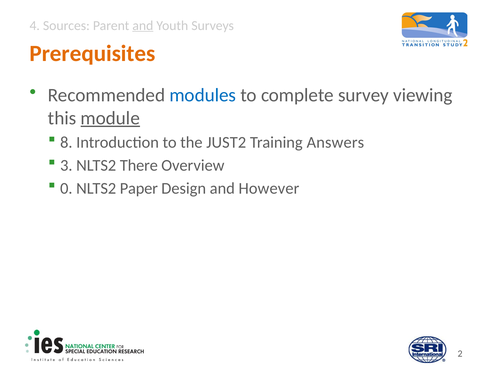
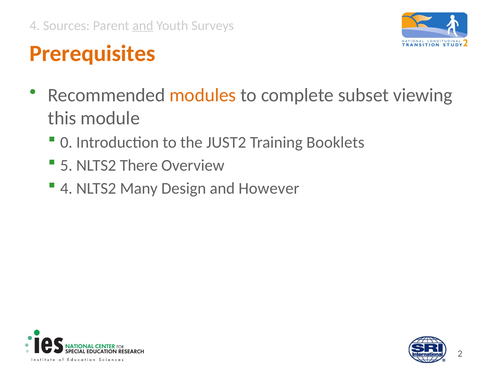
modules colour: blue -> orange (203, 95)
survey: survey -> subset (364, 95)
module underline: present -> none (110, 118)
8: 8 -> 0 (66, 143)
Answers: Answers -> Booklets (335, 143)
3: 3 -> 5 (66, 165)
0: 0 -> 4 (66, 188)
Paper: Paper -> Many (139, 188)
